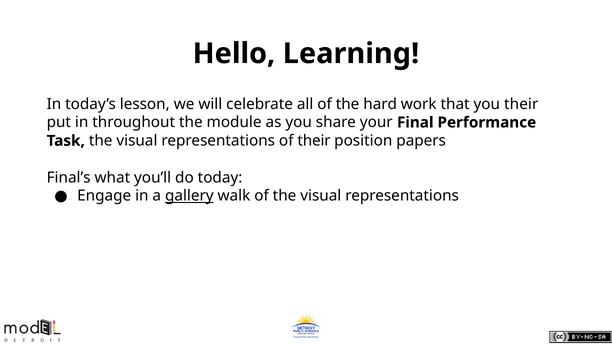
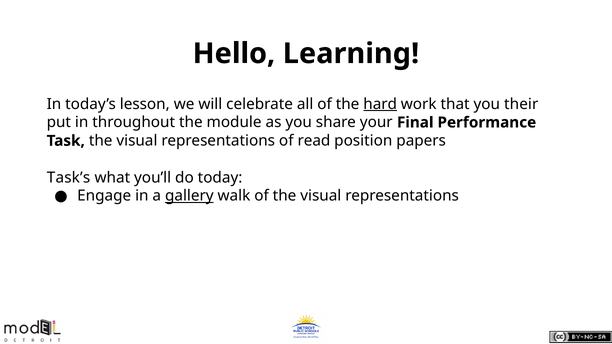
hard underline: none -> present (380, 104)
of their: their -> read (314, 141)
Final’s: Final’s -> Task’s (69, 178)
